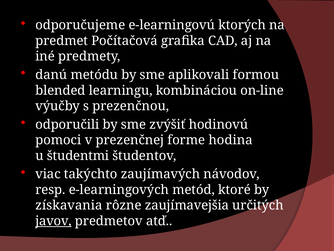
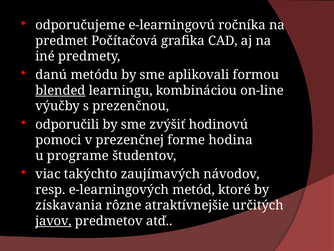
ktorých: ktorých -> ročníka (242, 25)
blended underline: none -> present (60, 90)
študentmi: študentmi -> programe (78, 155)
zaujímavejšia: zaujímavejšia -> atraktívnejšie (187, 205)
